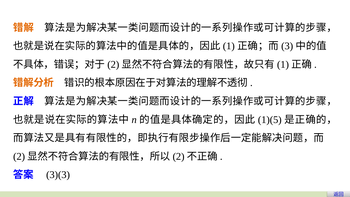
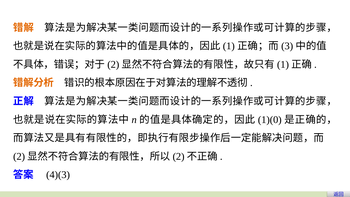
1)(5: 1)(5 -> 1)(0 (270, 120)
3)(3: 3)(3 -> 4)(3 (58, 175)
